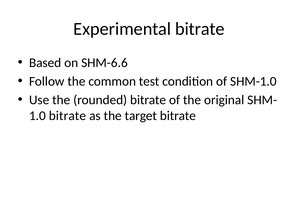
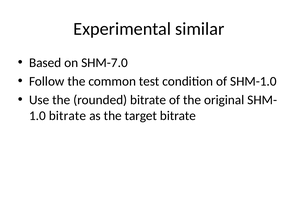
Experimental bitrate: bitrate -> similar (200, 29)
SHM-6.6: SHM-6.6 -> SHM-7.0 (104, 63)
